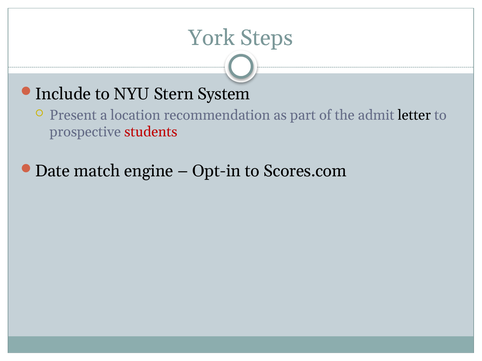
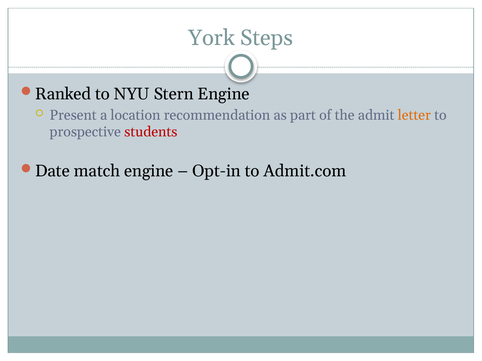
Include: Include -> Ranked (63, 94)
Stern System: System -> Engine (224, 94)
letter colour: black -> orange (414, 115)
Scores.com: Scores.com -> Admit.com (305, 171)
